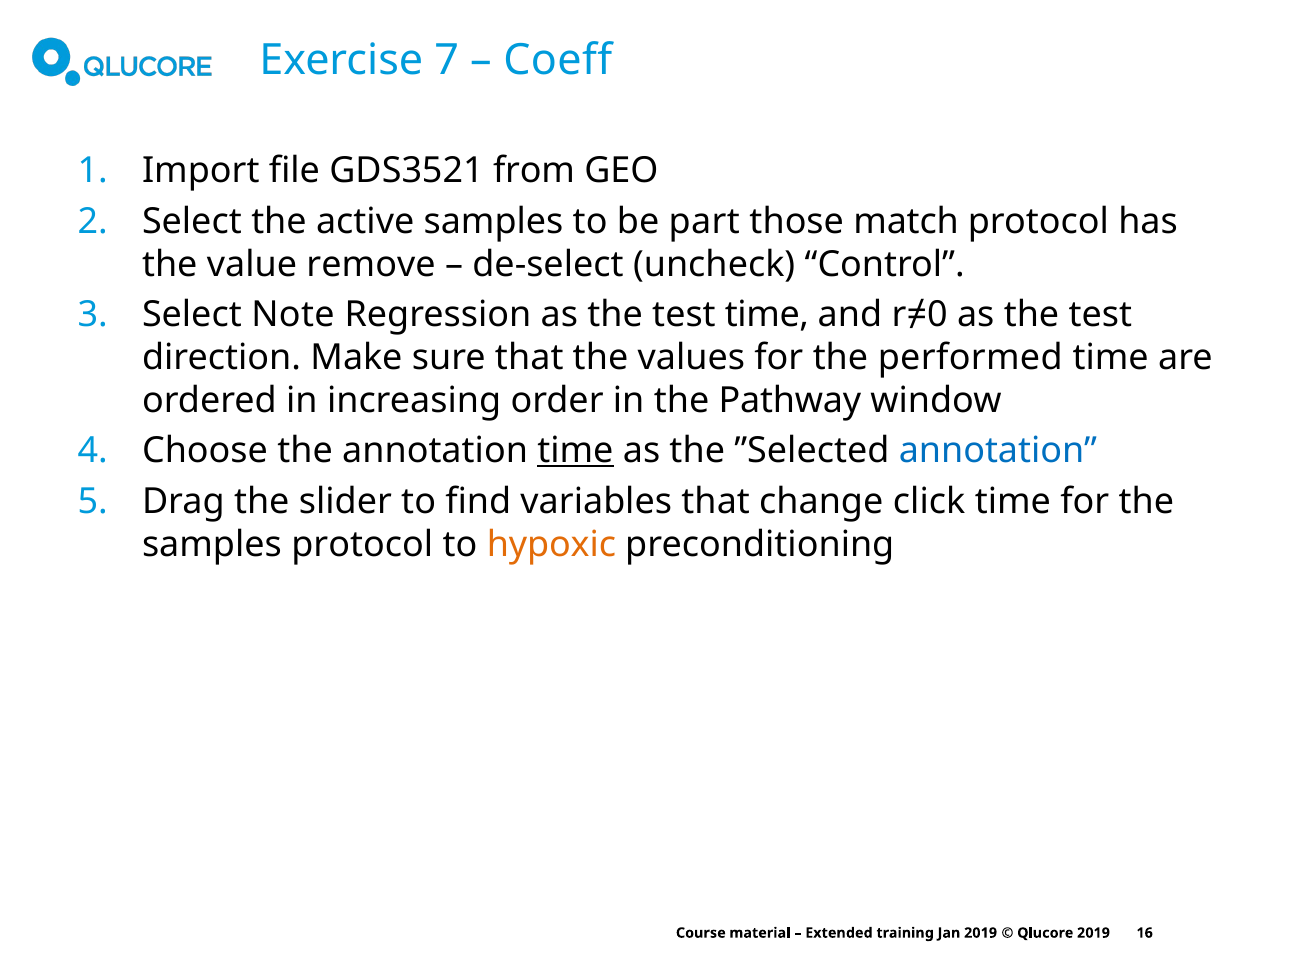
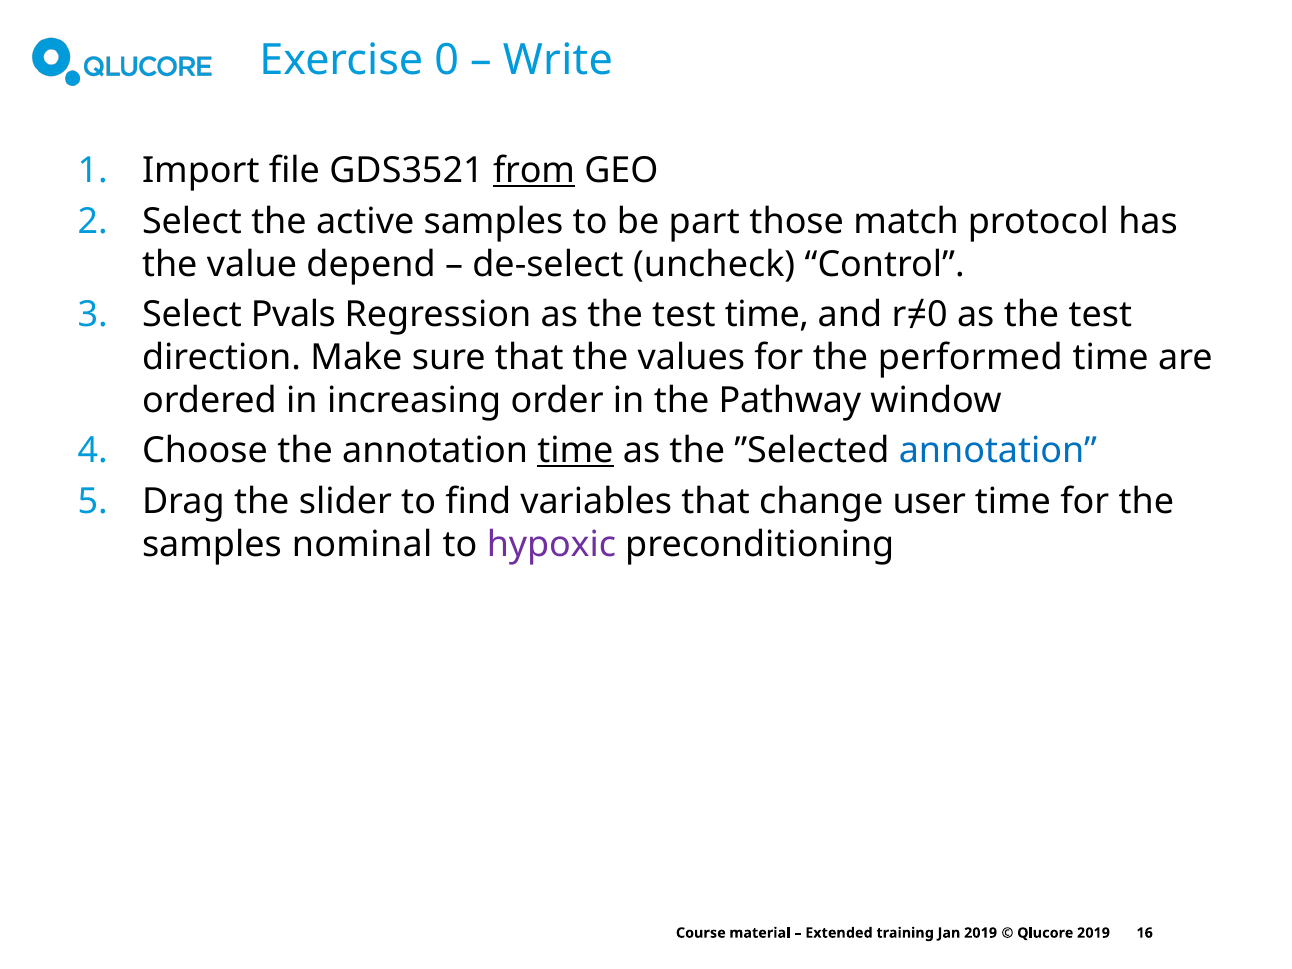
Exercise 7: 7 -> 0 (447, 61)
Coeff: Coeff -> Write (558, 61)
from underline: none -> present (534, 171)
remove: remove -> depend (371, 264)
Note: Note -> Pvals (293, 315)
click: click -> user (929, 501)
samples protocol: protocol -> nominal (362, 544)
hypoxic colour: orange -> purple (551, 544)
